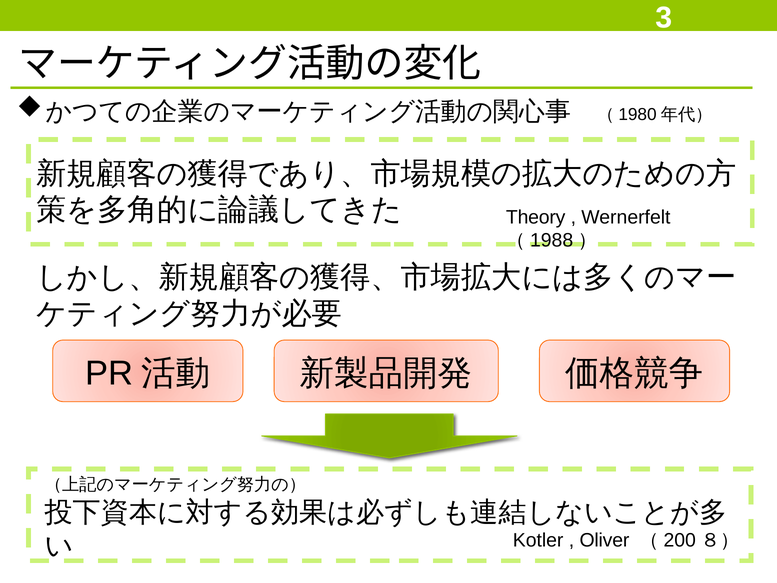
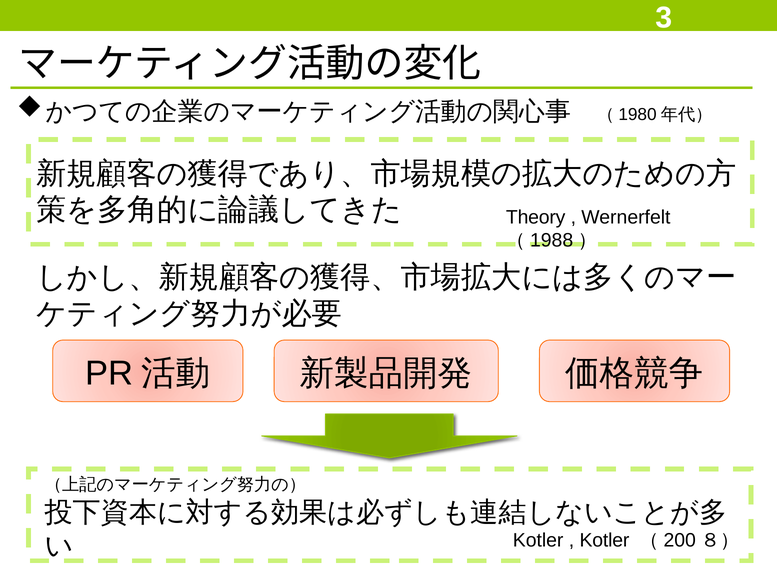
Oliver: Oliver -> Kotler (604, 540)
